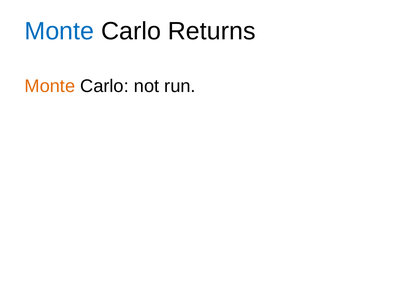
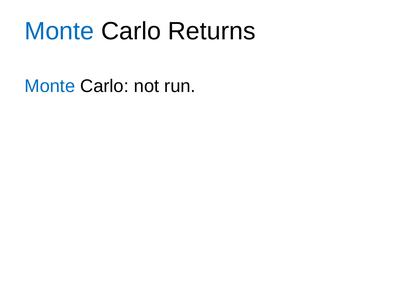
Monte colour: orange -> blue (50, 86)
